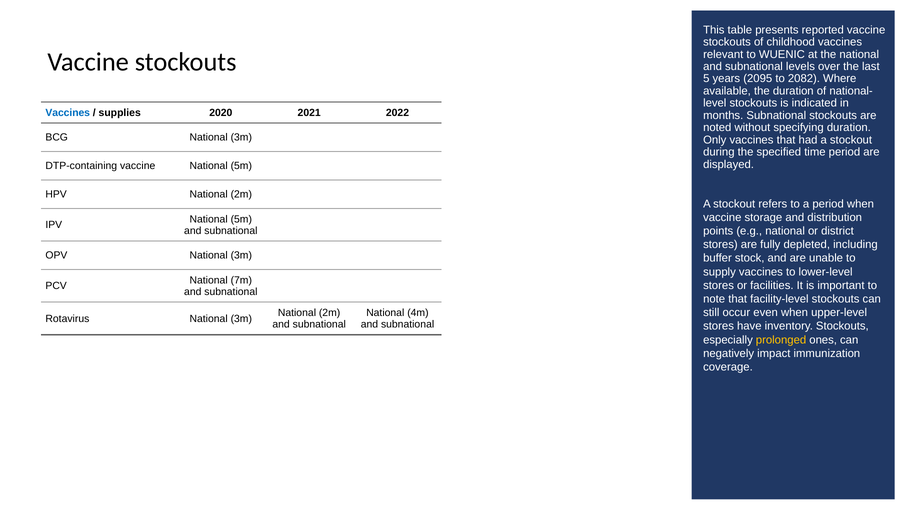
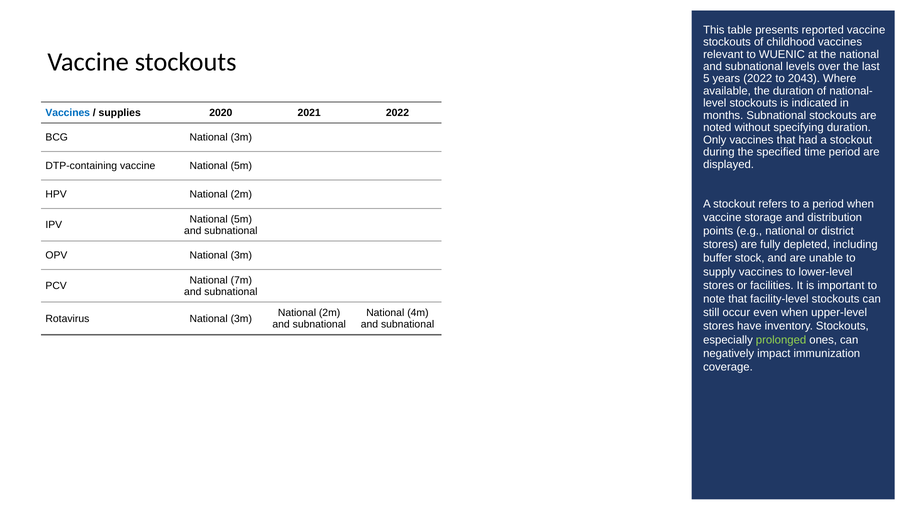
years 2095: 2095 -> 2022 (758, 79)
2082: 2082 -> 2043 (804, 79)
prolonged colour: yellow -> light green (781, 340)
